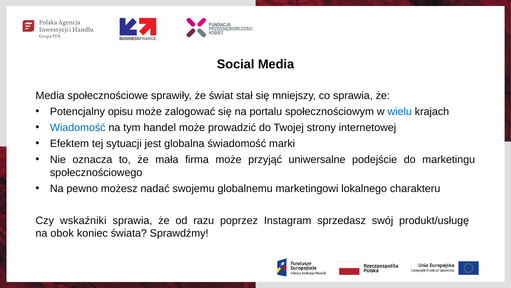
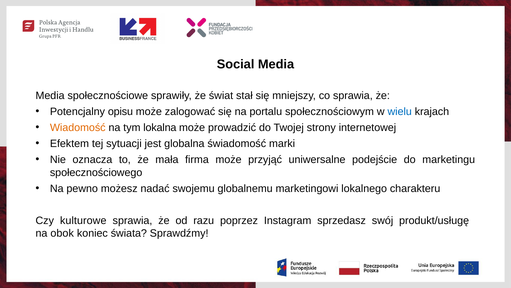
Wiadomość colour: blue -> orange (78, 127)
handel: handel -> lokalna (160, 127)
wskaźniki: wskaźniki -> kulturowe (83, 220)
